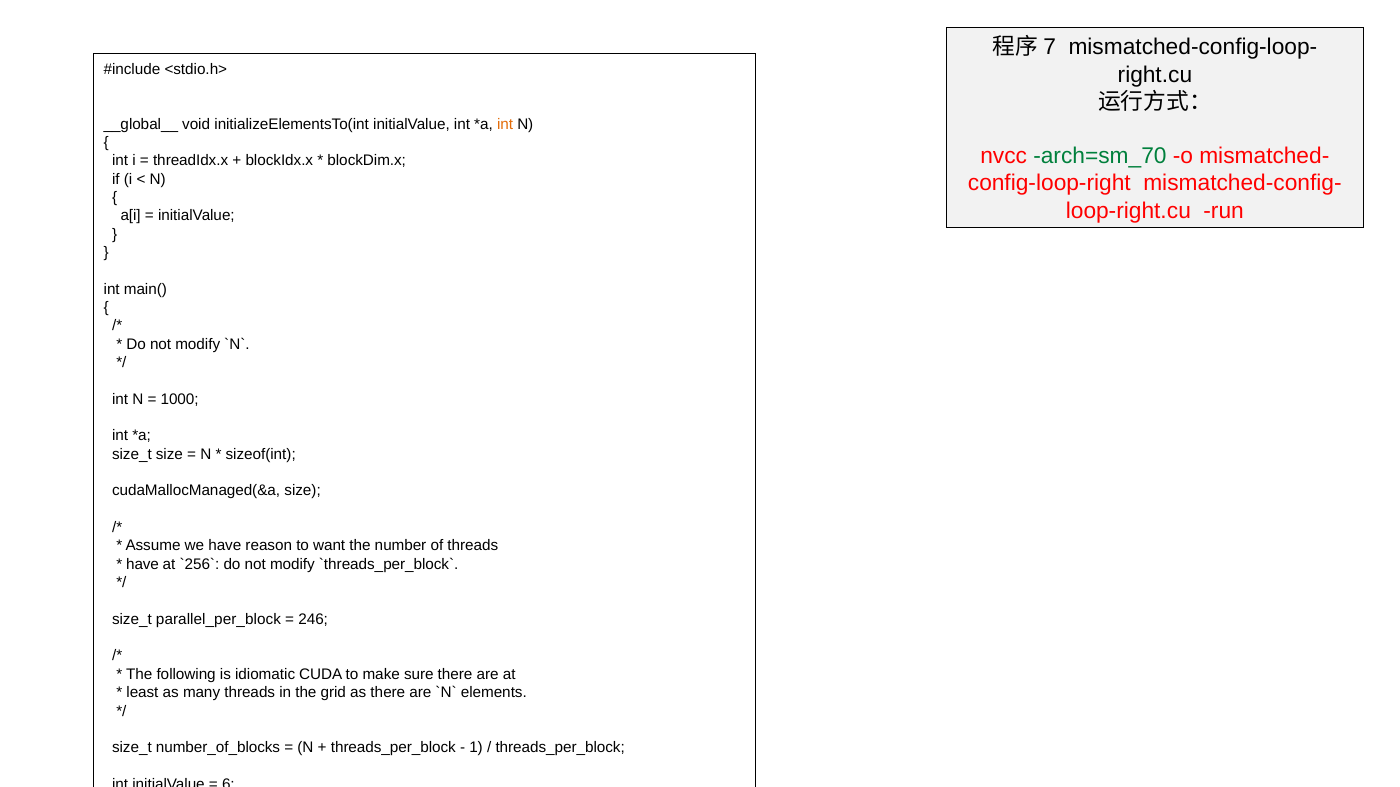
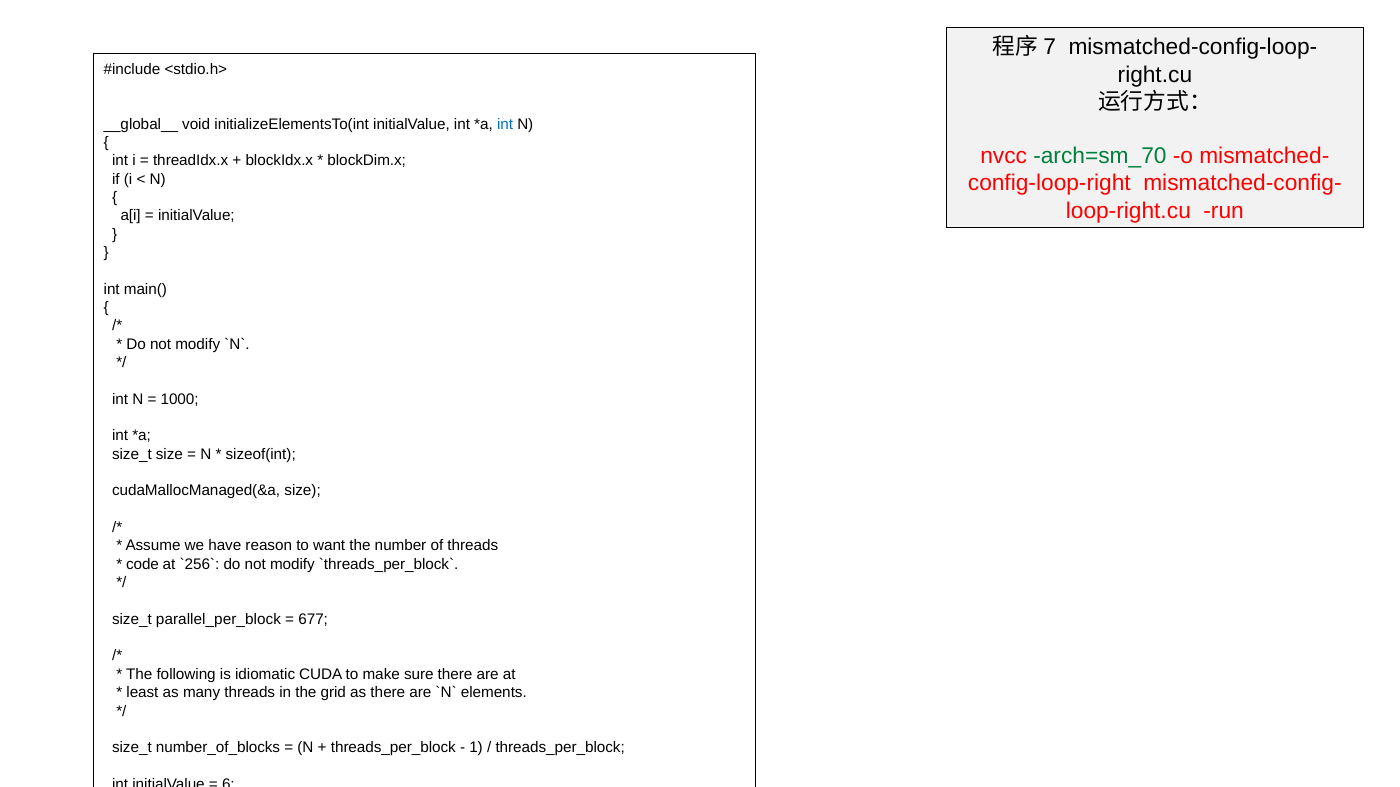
int colour: orange -> blue (505, 124)
have: have -> code (143, 565)
246: 246 -> 677 (313, 620)
